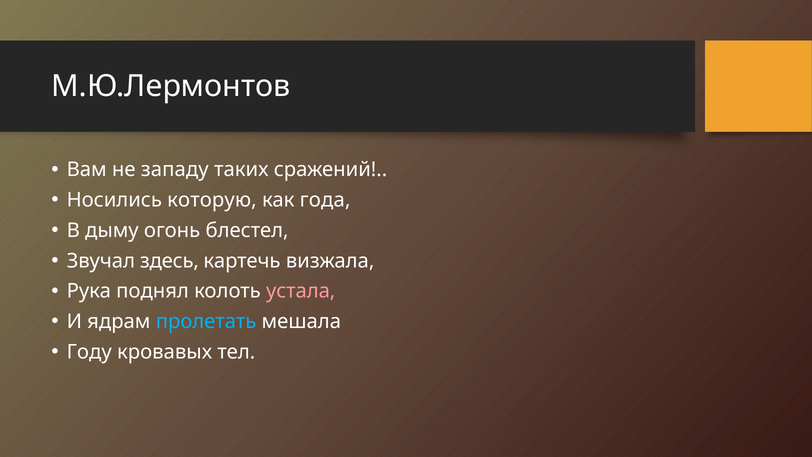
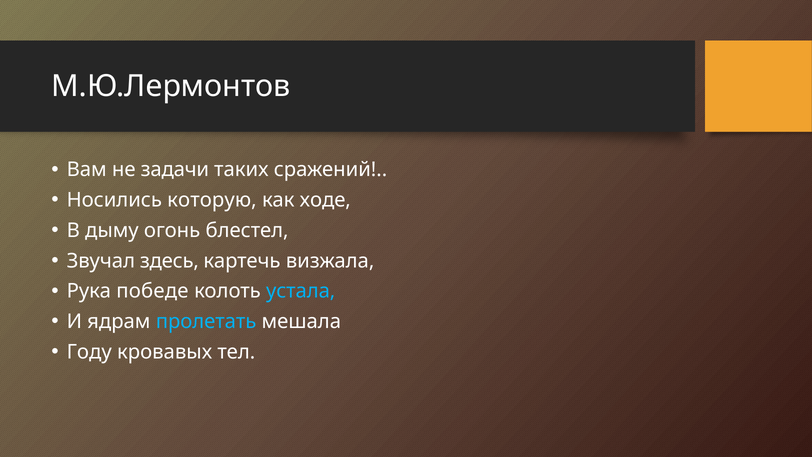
западу: западу -> задачи (175, 170)
года: года -> ходе (325, 200)
поднял: поднял -> победе (152, 291)
устала colour: pink -> light blue (301, 291)
